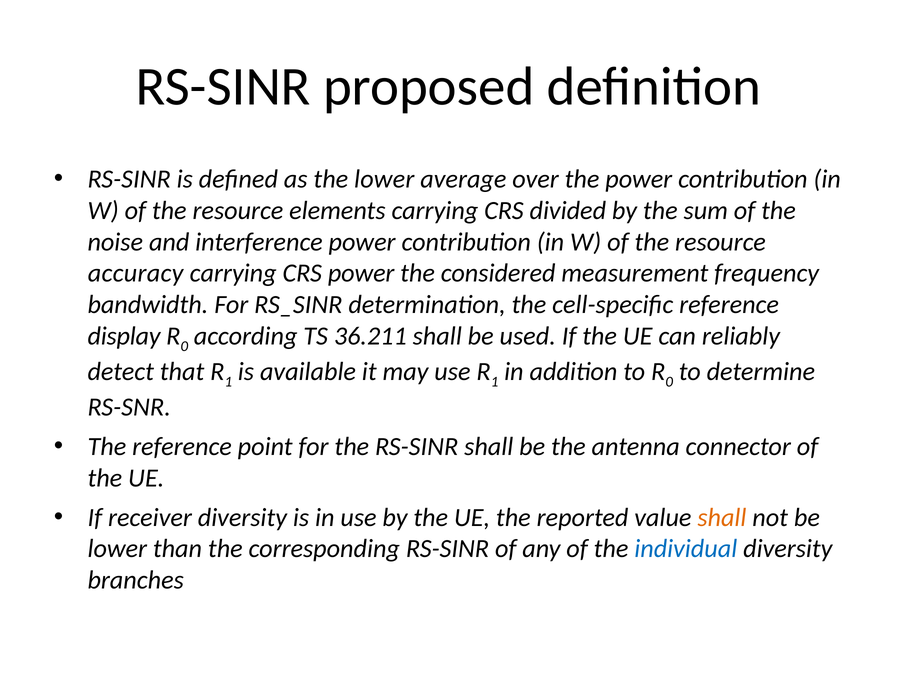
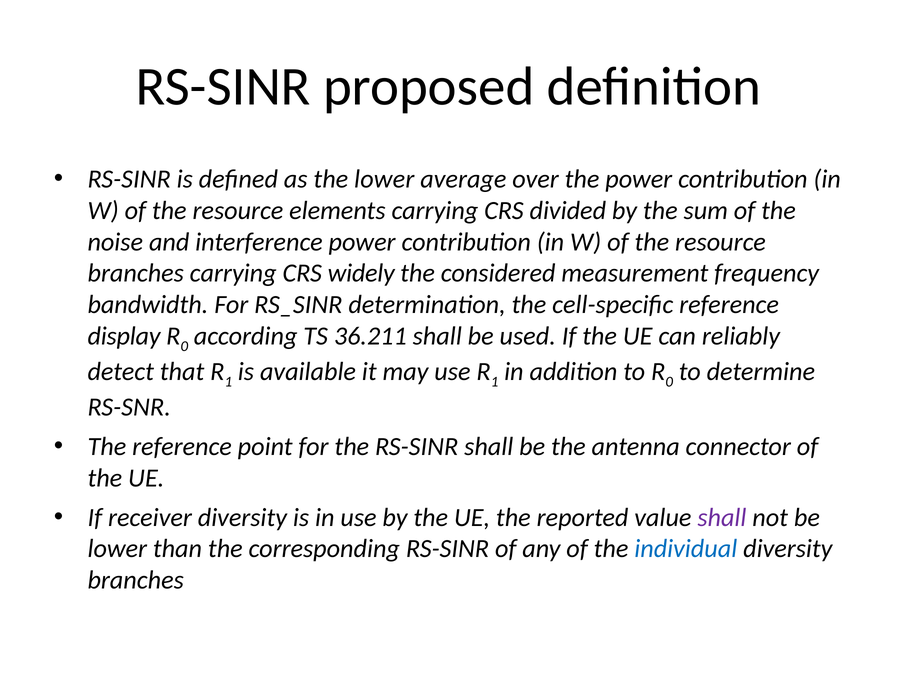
accuracy: accuracy -> branches (136, 273)
CRS power: power -> widely (361, 273)
shall colour: orange -> purple (722, 518)
